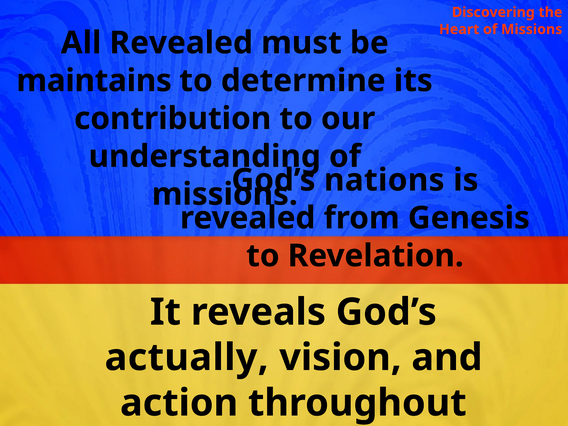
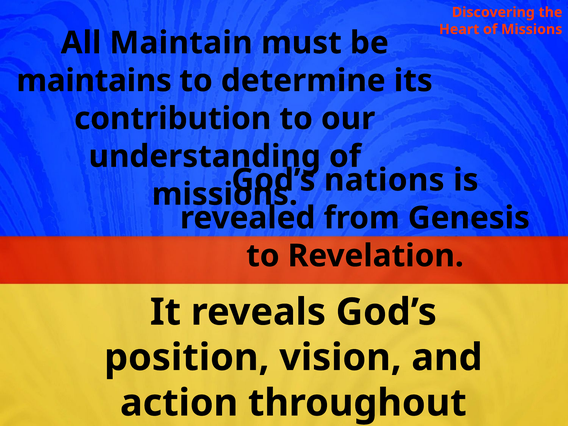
All Revealed: Revealed -> Maintain (181, 43)
actually: actually -> position (187, 358)
